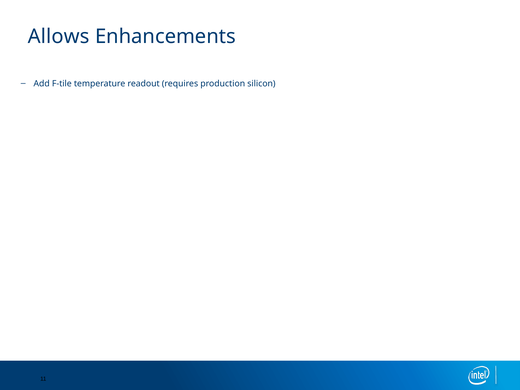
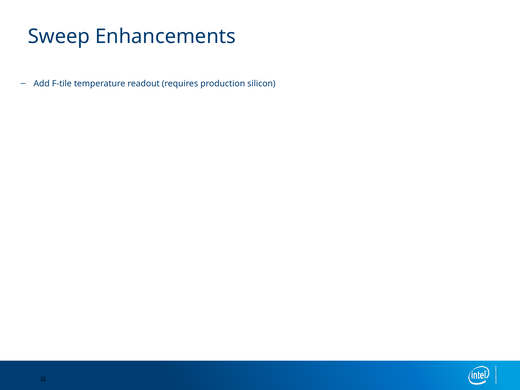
Allows: Allows -> Sweep (59, 36)
